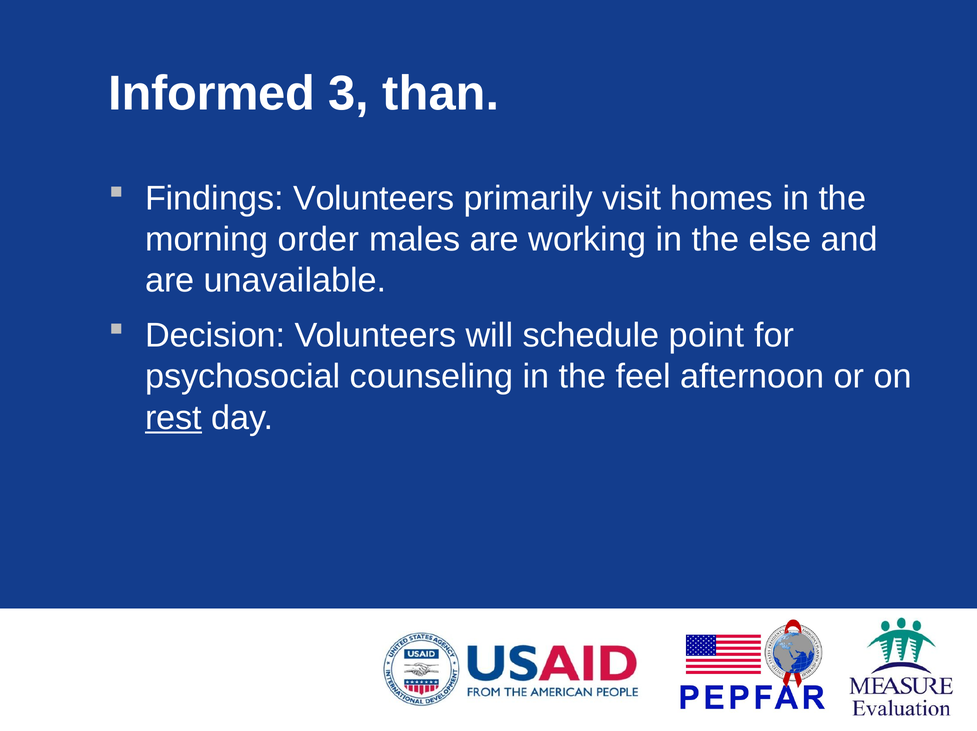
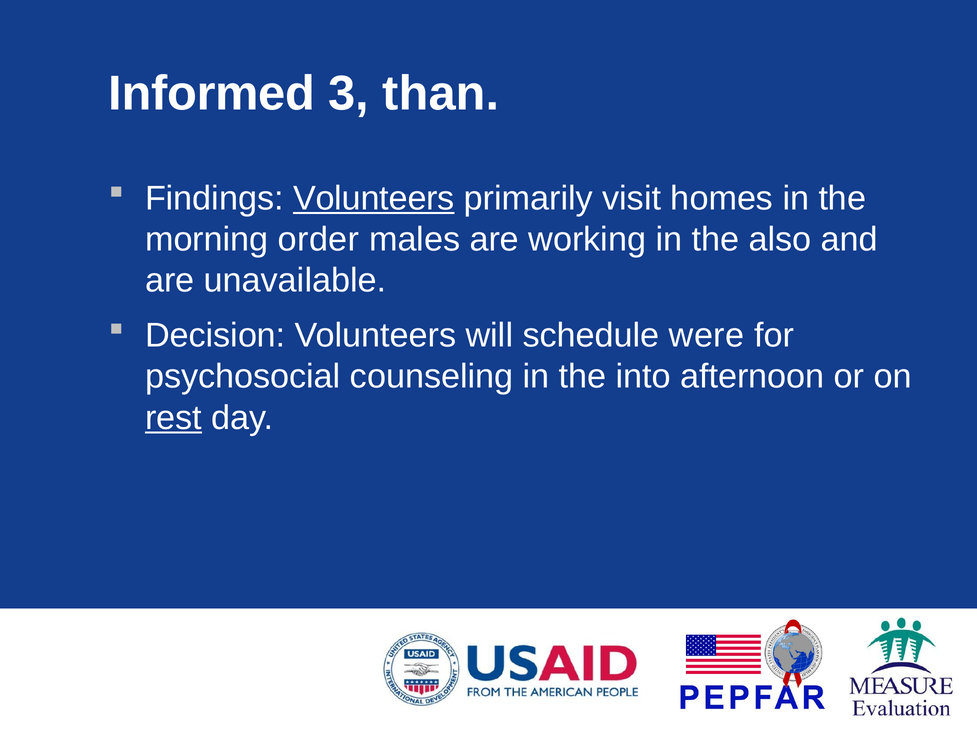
Volunteers underline: none -> present (374, 198)
else: else -> also (780, 239)
point: point -> were (707, 335)
feel: feel -> into (643, 376)
